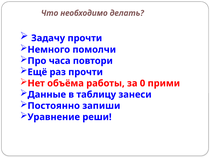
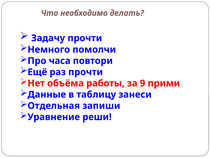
0: 0 -> 9 (143, 83)
Постоянно: Постоянно -> Отдельная (54, 105)
